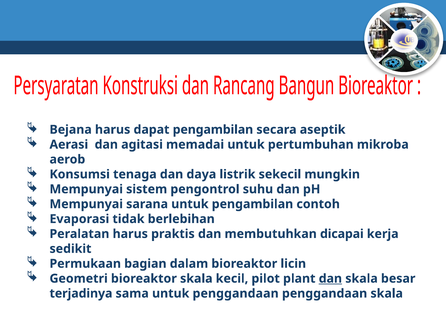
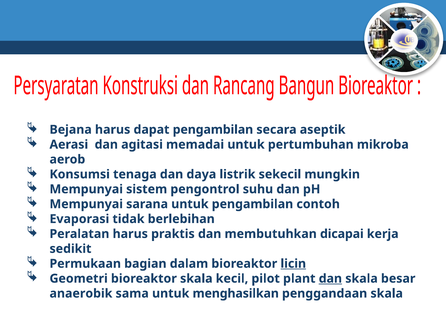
licin underline: none -> present (293, 263)
terjadinya: terjadinya -> anaerobik (81, 293)
untuk penggandaan: penggandaan -> menghasilkan (236, 293)
